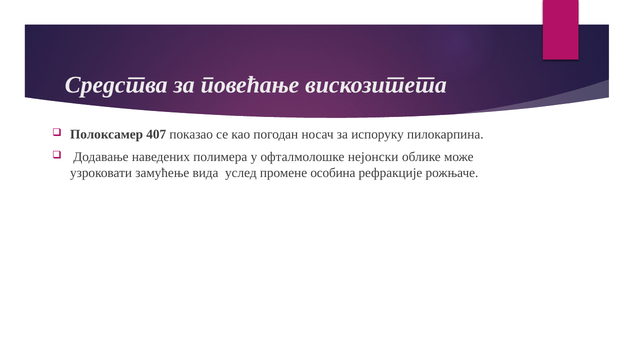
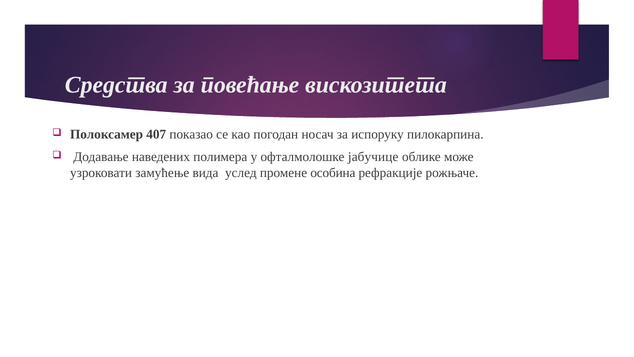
нејонски: нејонски -> јабучице (373, 157)
